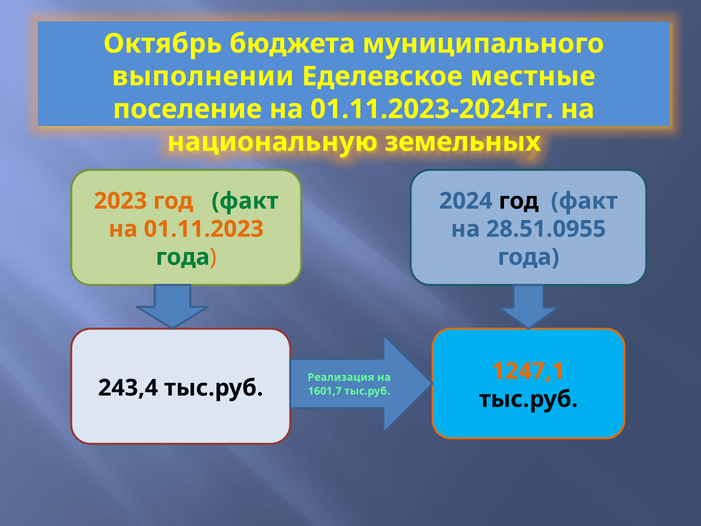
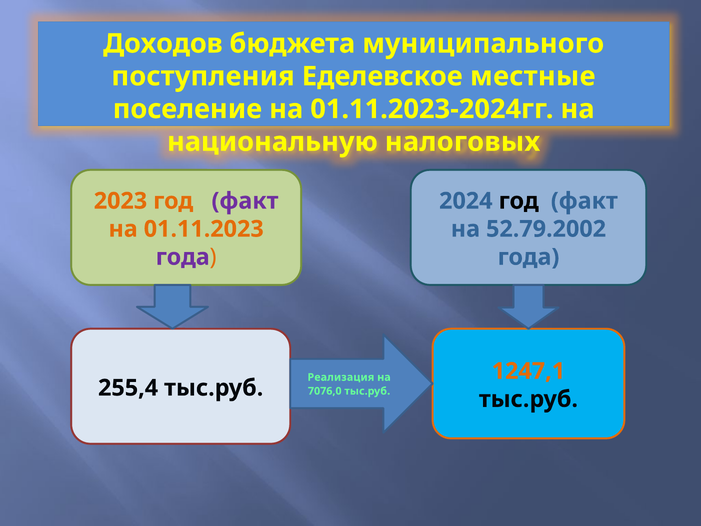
Октябрь: Октябрь -> Доходов (163, 44)
выполнении: выполнении -> поступления (203, 76)
земельных: земельных -> налоговых (462, 142)
факт colour: green -> purple (245, 201)
28.51.0955: 28.51.0955 -> 52.79.2002 (546, 229)
года colour: green -> purple (183, 257)
243,4: 243,4 -> 255,4 (128, 388)
1601,7: 1601,7 -> 7076,0 (325, 391)
